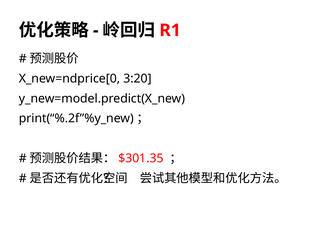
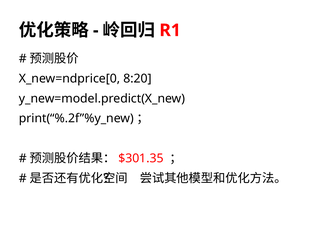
3:20: 3:20 -> 8:20 (137, 79)
